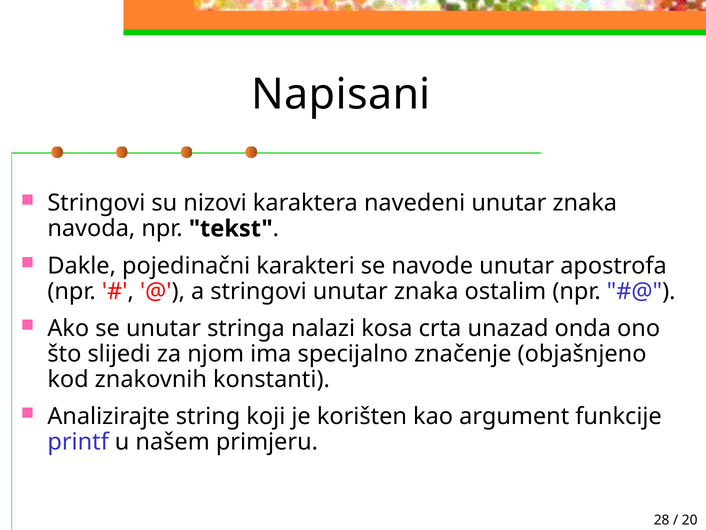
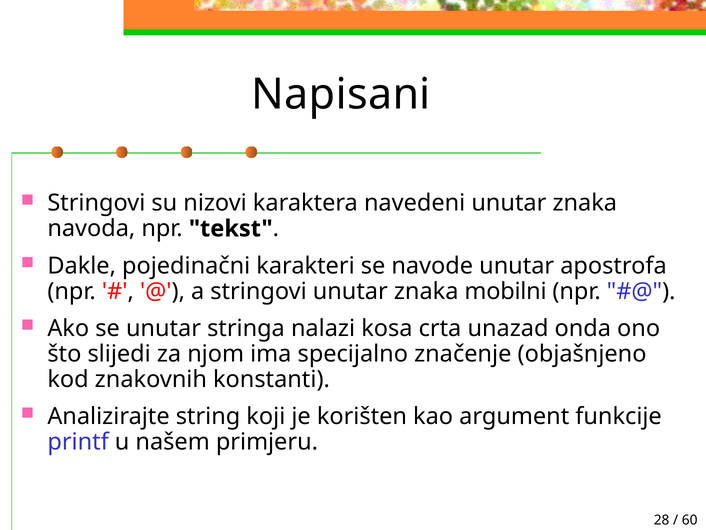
ostalim: ostalim -> mobilni (506, 291)
20: 20 -> 60 (690, 519)
